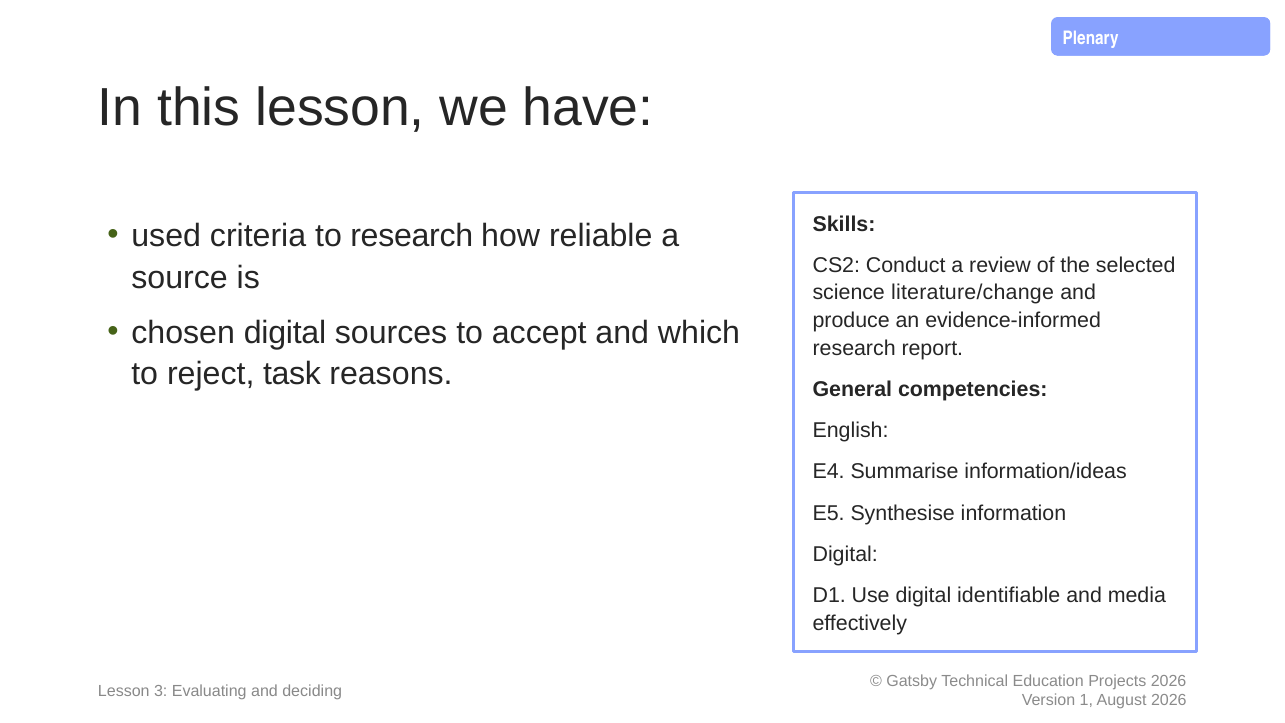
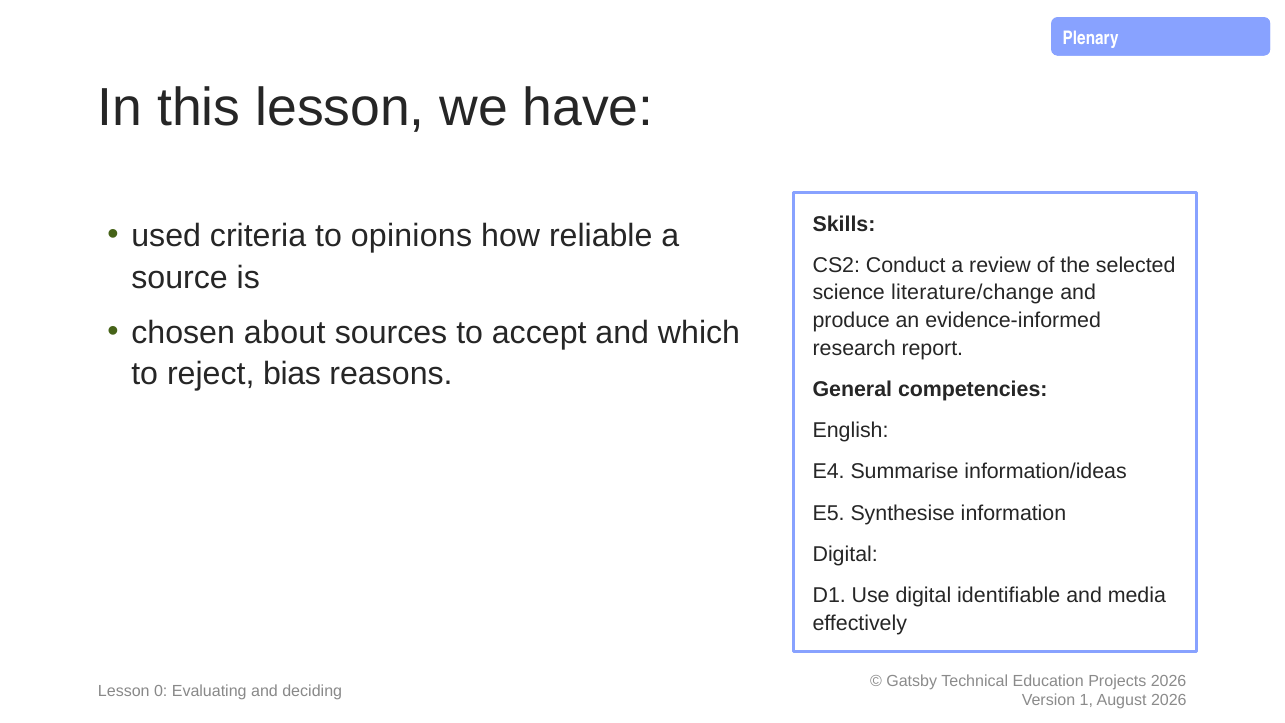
to research: research -> opinions (411, 236)
chosen digital: digital -> about (285, 333)
task: task -> bias (292, 374)
3: 3 -> 0 (161, 691)
